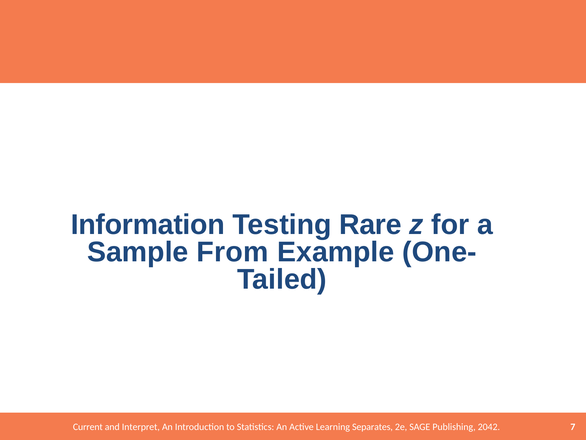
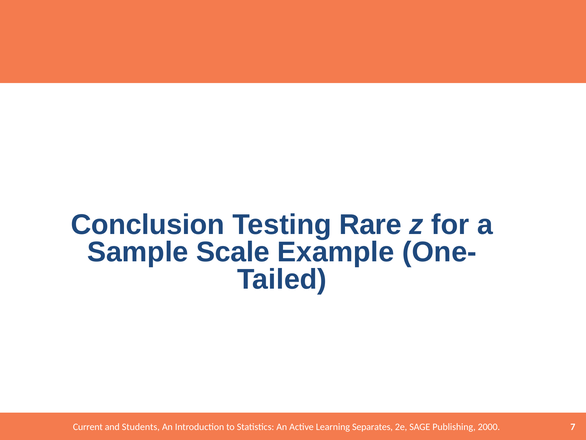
Information: Information -> Conclusion (148, 224)
From: From -> Scale (233, 252)
Interpret: Interpret -> Students (141, 427)
2042: 2042 -> 2000 (489, 427)
